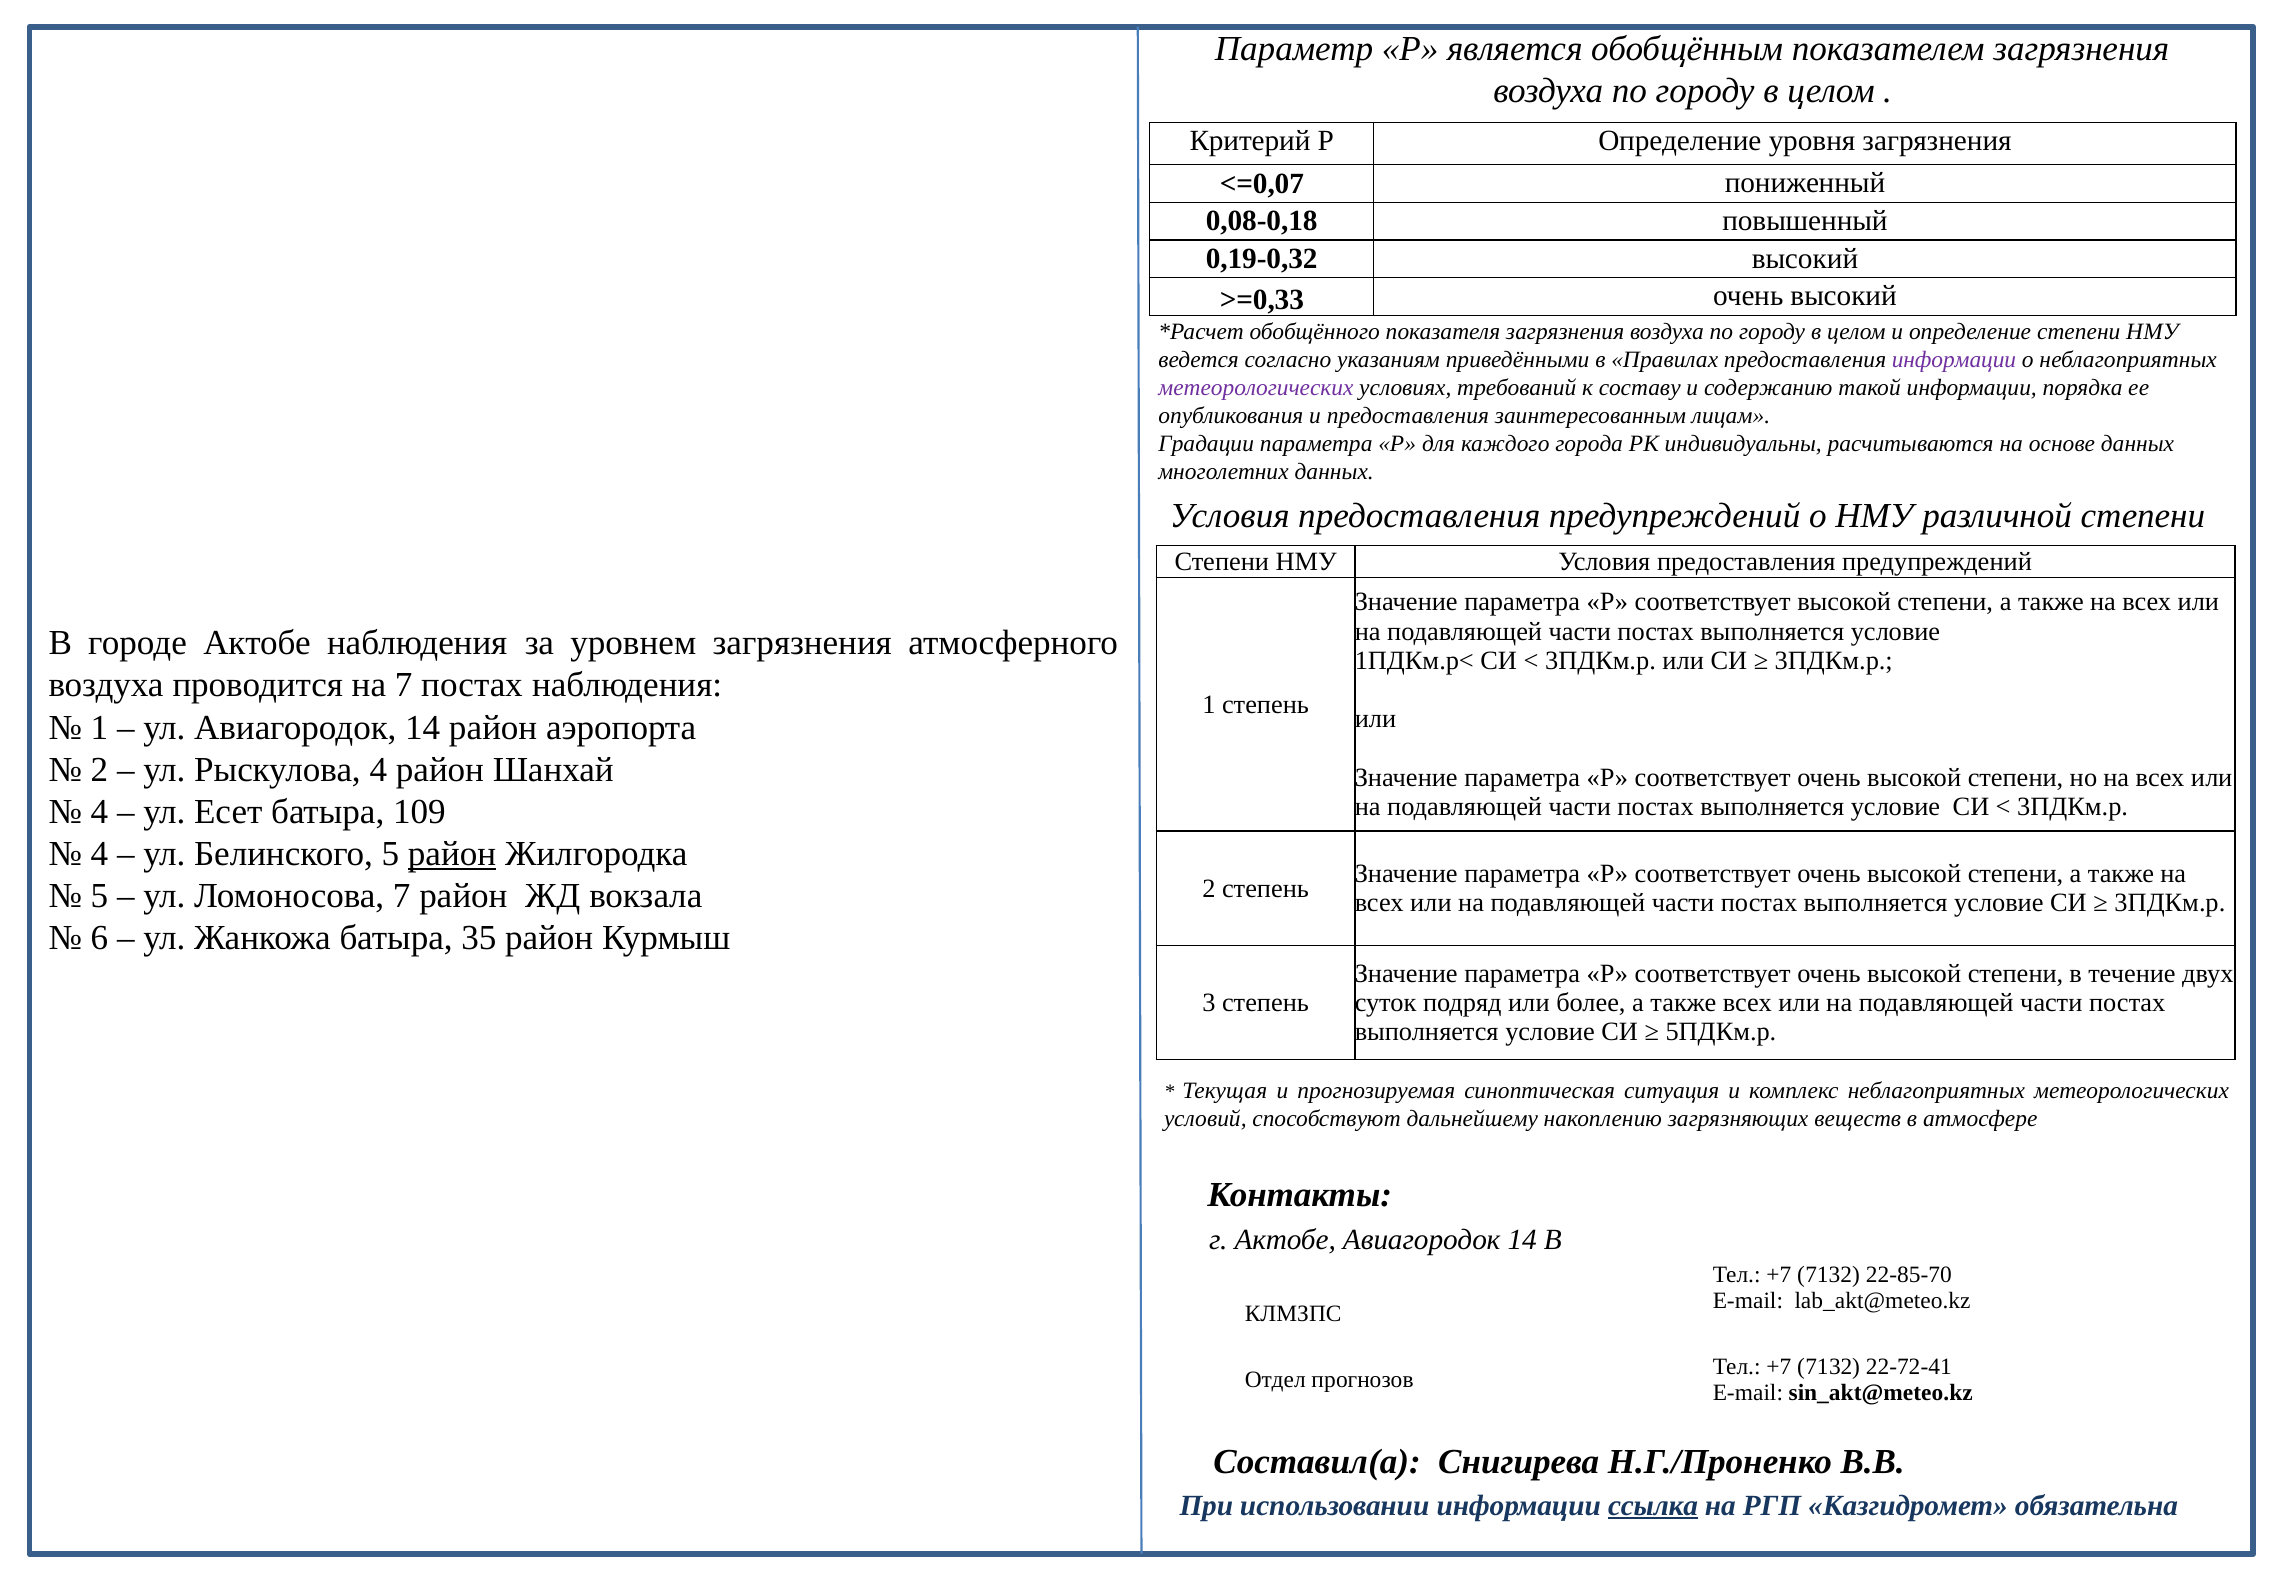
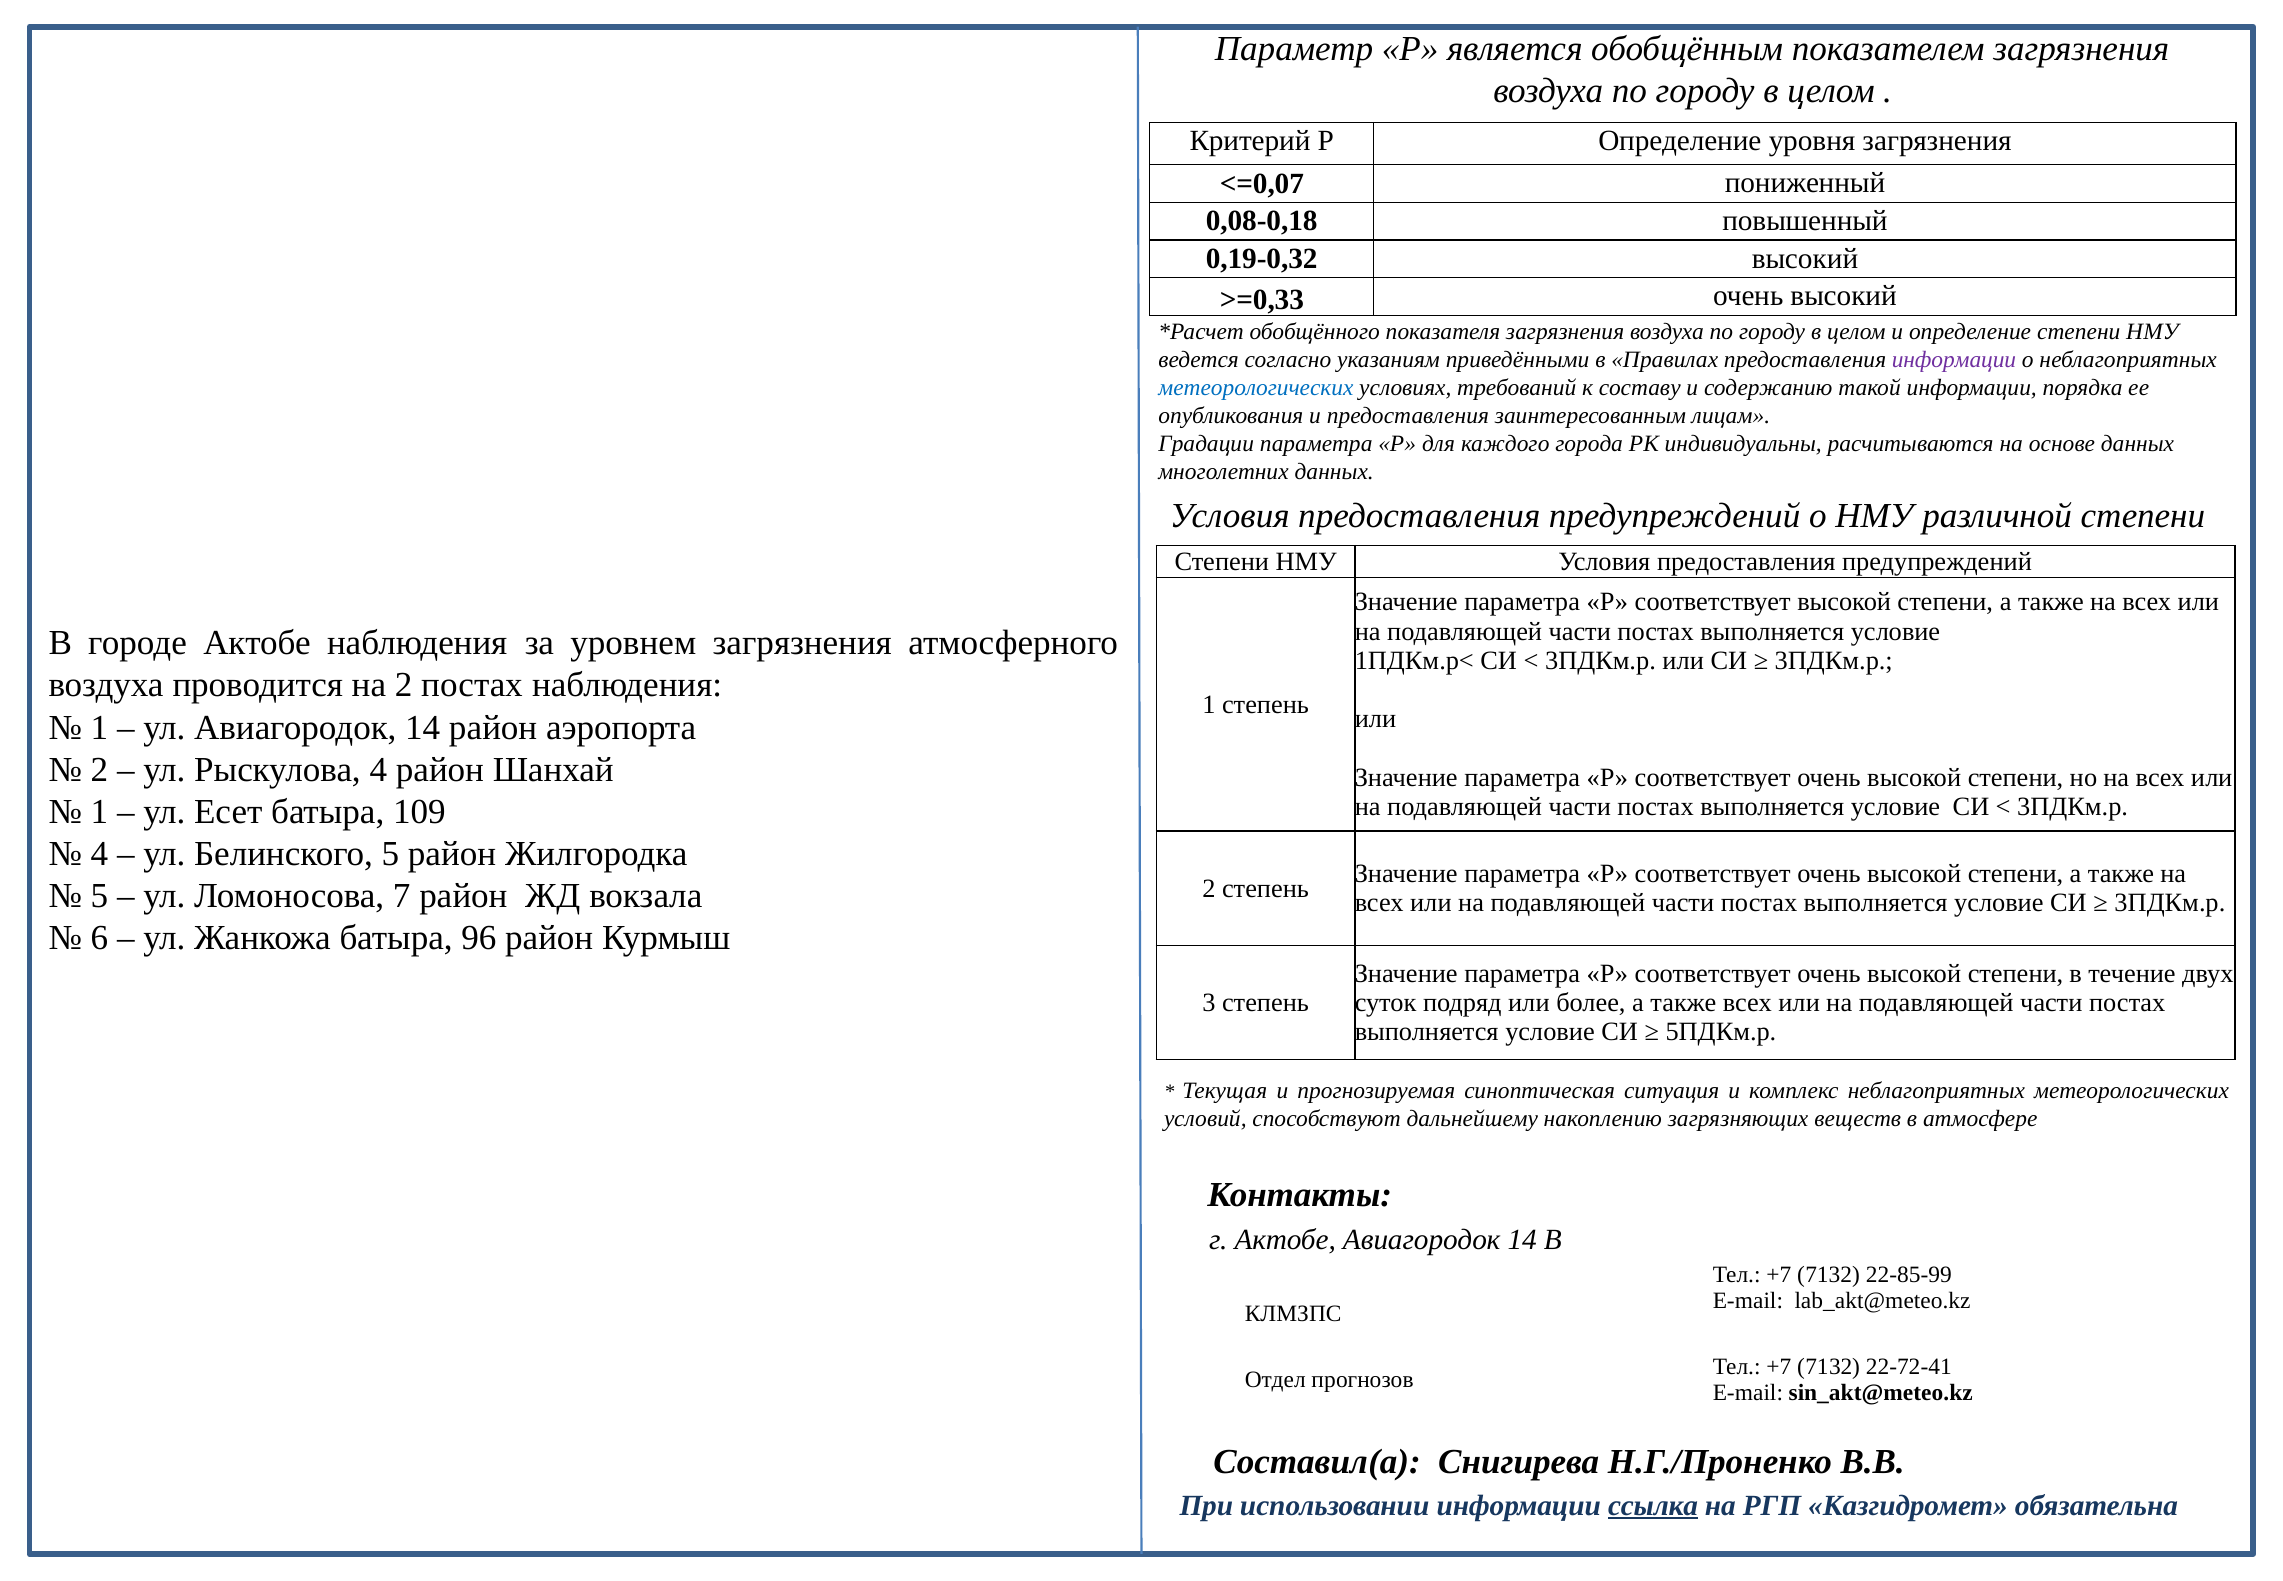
метеорологических colour: purple -> blue (1256, 387)
на 7: 7 -> 2 (404, 685)
4: 4 -> 1 (99, 812)
район underline: present -> none (452, 854)
35: 35 -> 96 (479, 938)
22-85-70: 22-85-70 -> 22-85-99 (1909, 1275)
